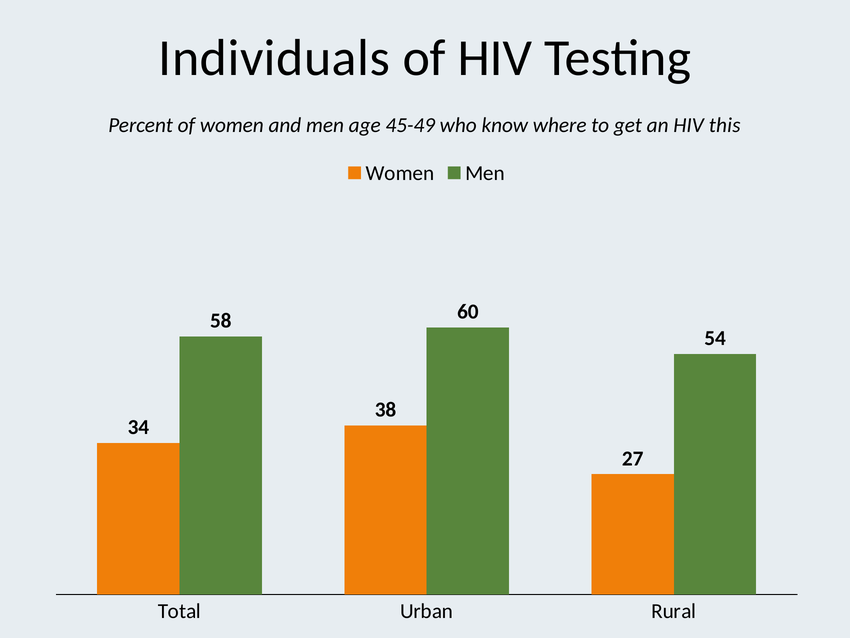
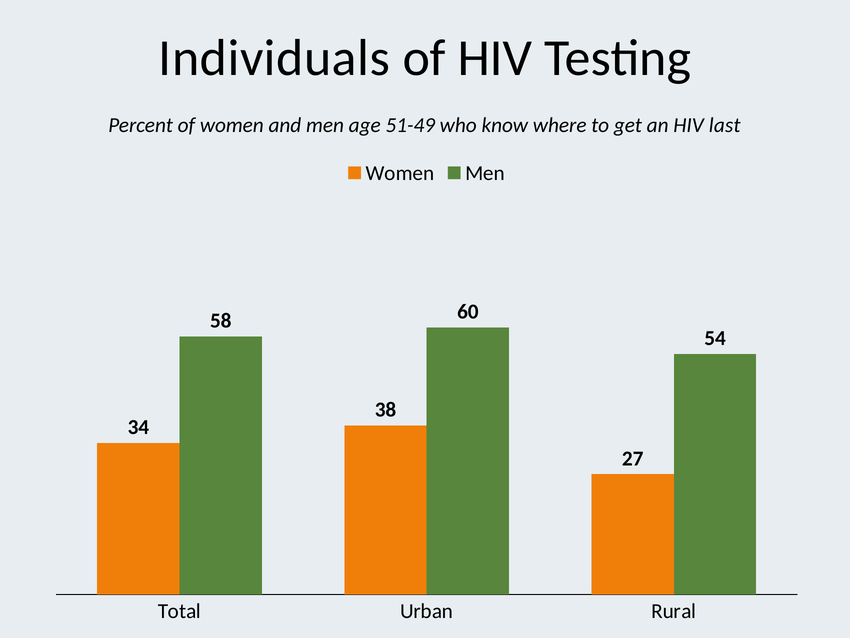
45-49: 45-49 -> 51-49 (410, 125)
this: this -> last (725, 125)
